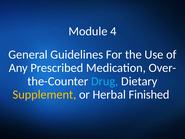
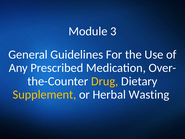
4: 4 -> 3 (113, 31)
Drug colour: light blue -> yellow (105, 81)
Finished: Finished -> Wasting (149, 94)
